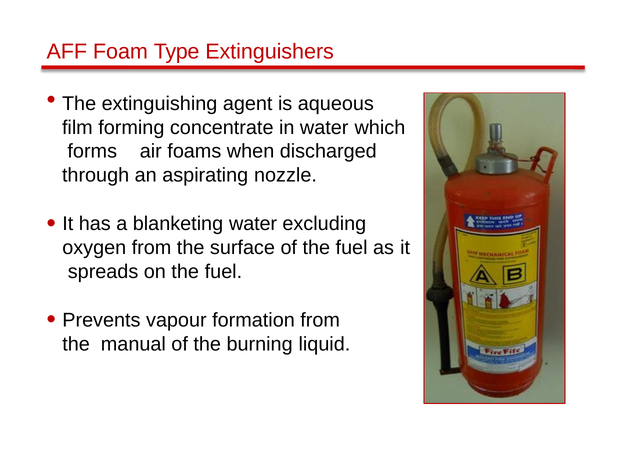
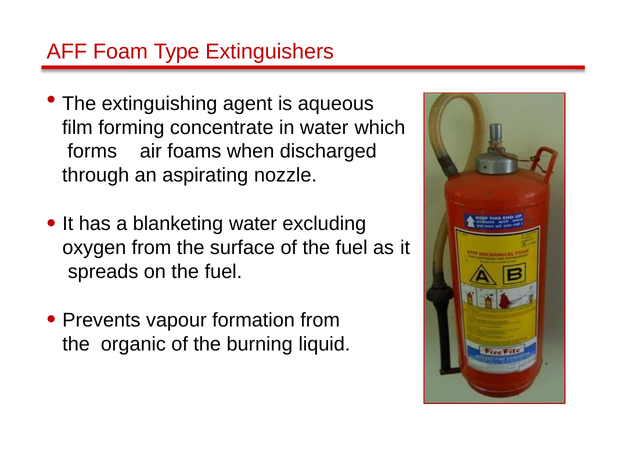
manual: manual -> organic (133, 344)
